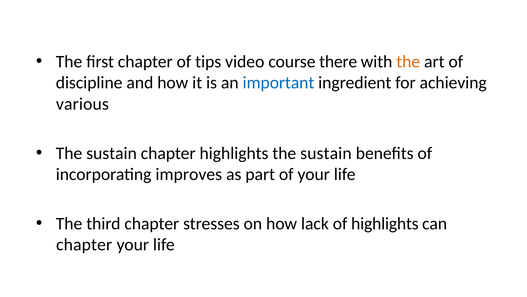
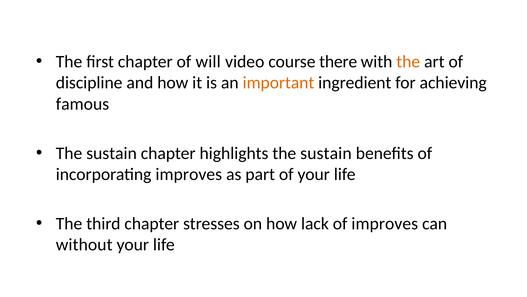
tips: tips -> will (208, 62)
important colour: blue -> orange (278, 83)
various: various -> famous (82, 104)
of highlights: highlights -> improves (385, 223)
chapter: chapter -> without (84, 244)
